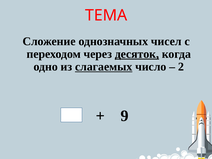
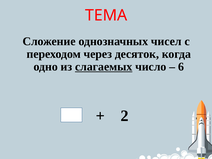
десяток underline: present -> none (137, 54)
2: 2 -> 6 (181, 67)
9: 9 -> 2 (125, 116)
